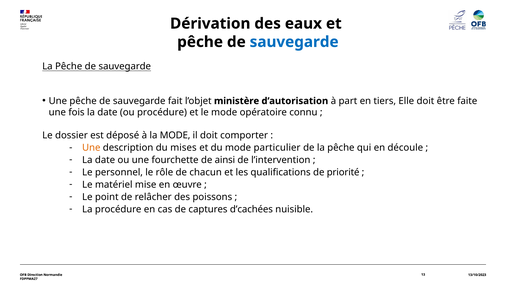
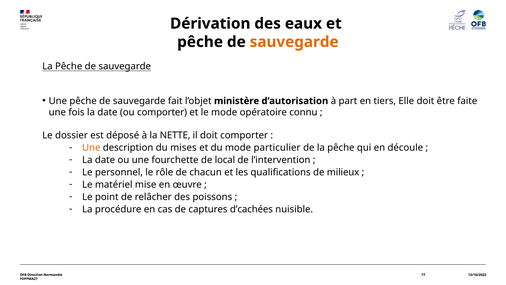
sauvegarde colour: blue -> orange (294, 42)
ou procédure: procédure -> comporter (162, 112)
la MODE: MODE -> NETTE (175, 135)
ainsi: ainsi -> local (225, 160)
priorité: priorité -> milieux (343, 172)
